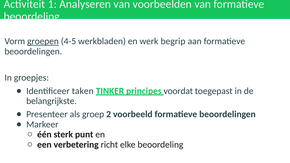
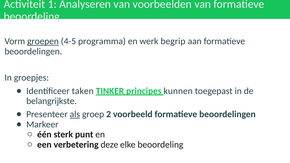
werkbladen: werkbladen -> programma (102, 41)
voordat: voordat -> kunnen (178, 91)
als underline: none -> present (75, 114)
richt: richt -> deze (109, 145)
